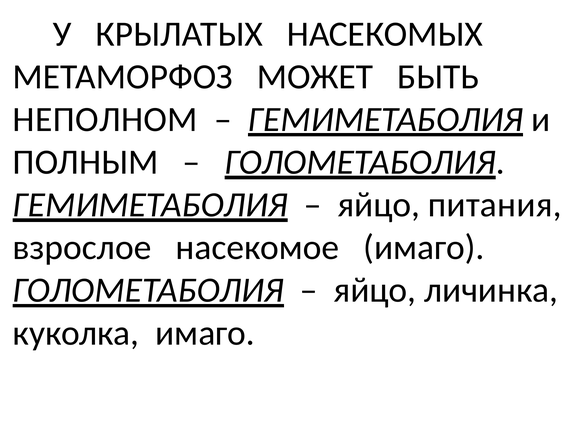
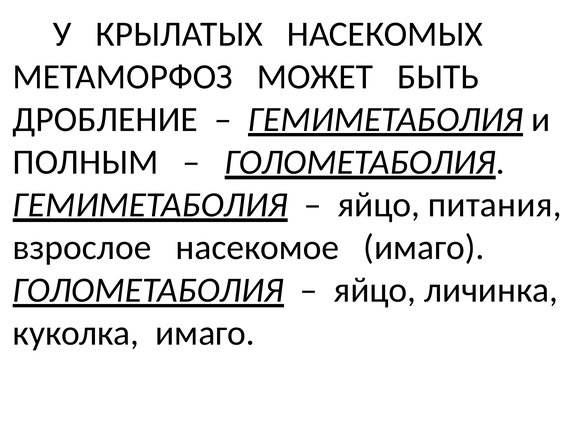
НЕПОЛНОМ: НЕПОЛНОМ -> ДРОБЛЕНИЕ (105, 119)
